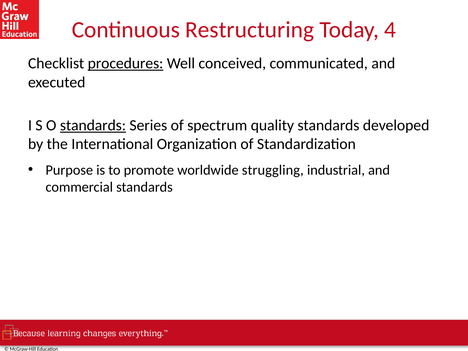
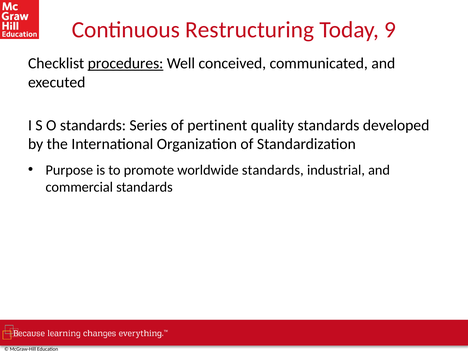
4: 4 -> 9 (390, 30)
standards underline: present -> none (93, 125)
spectrum: spectrum -> pertinent (217, 125)
worldwide struggling: struggling -> standards (273, 170)
